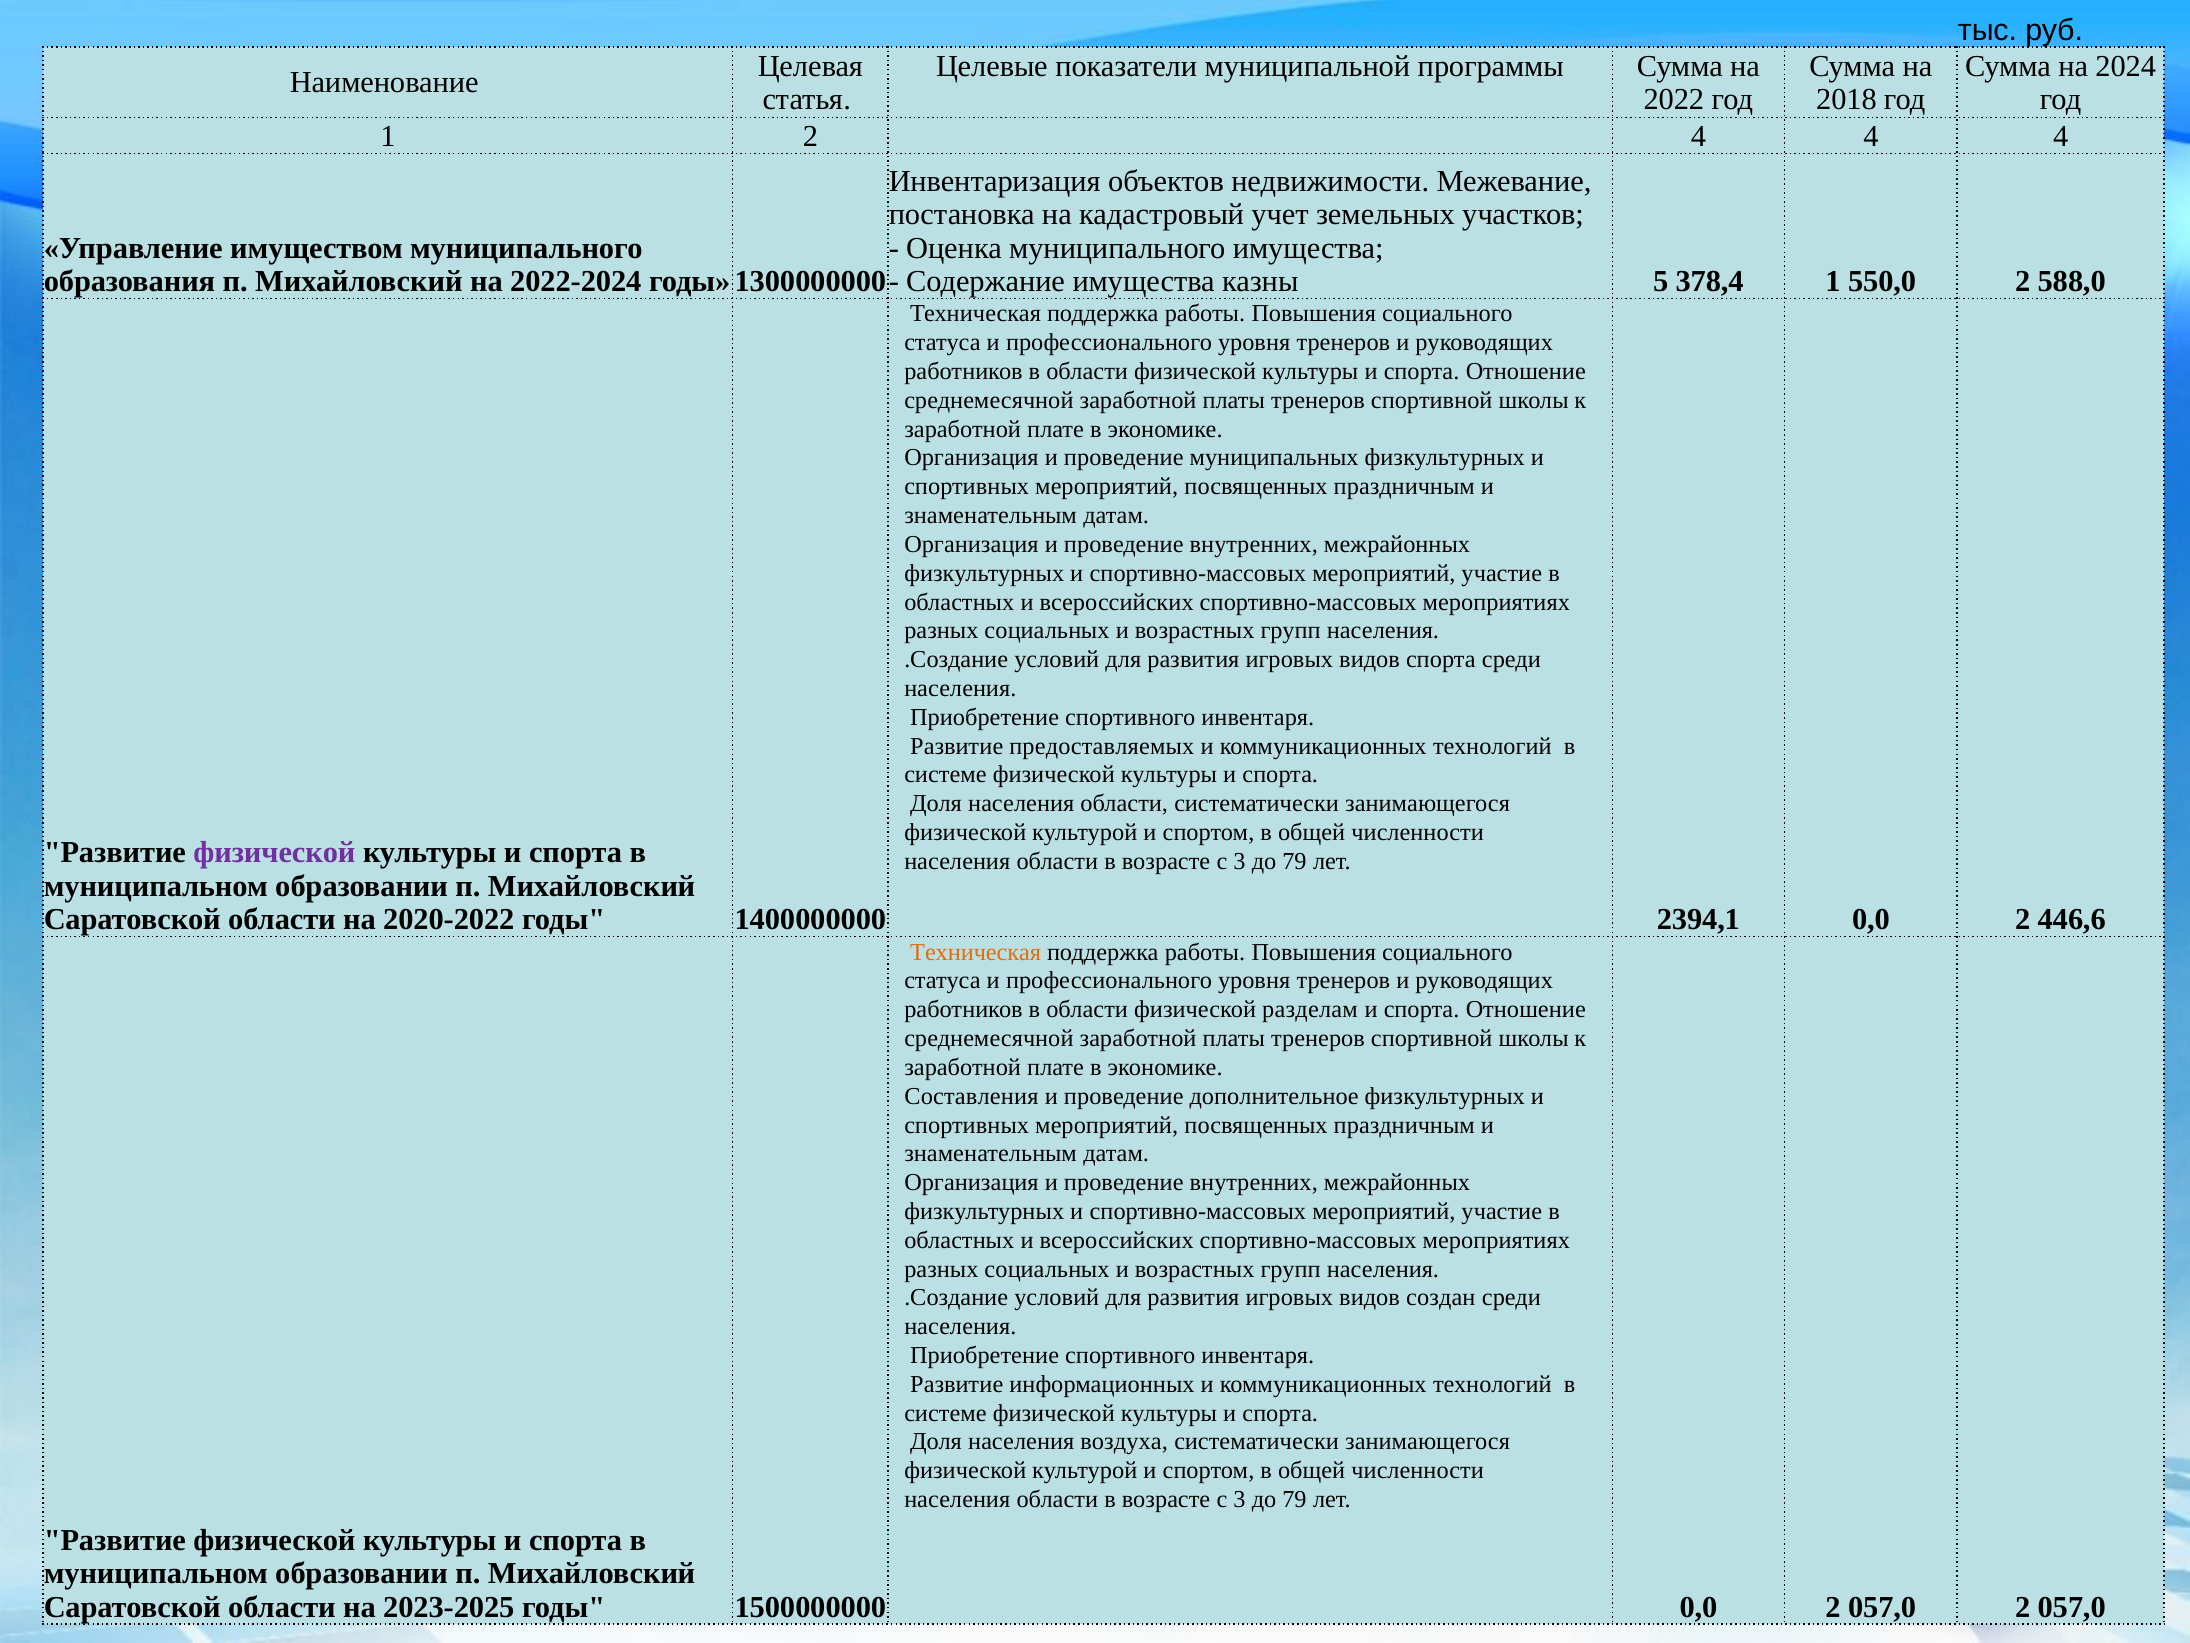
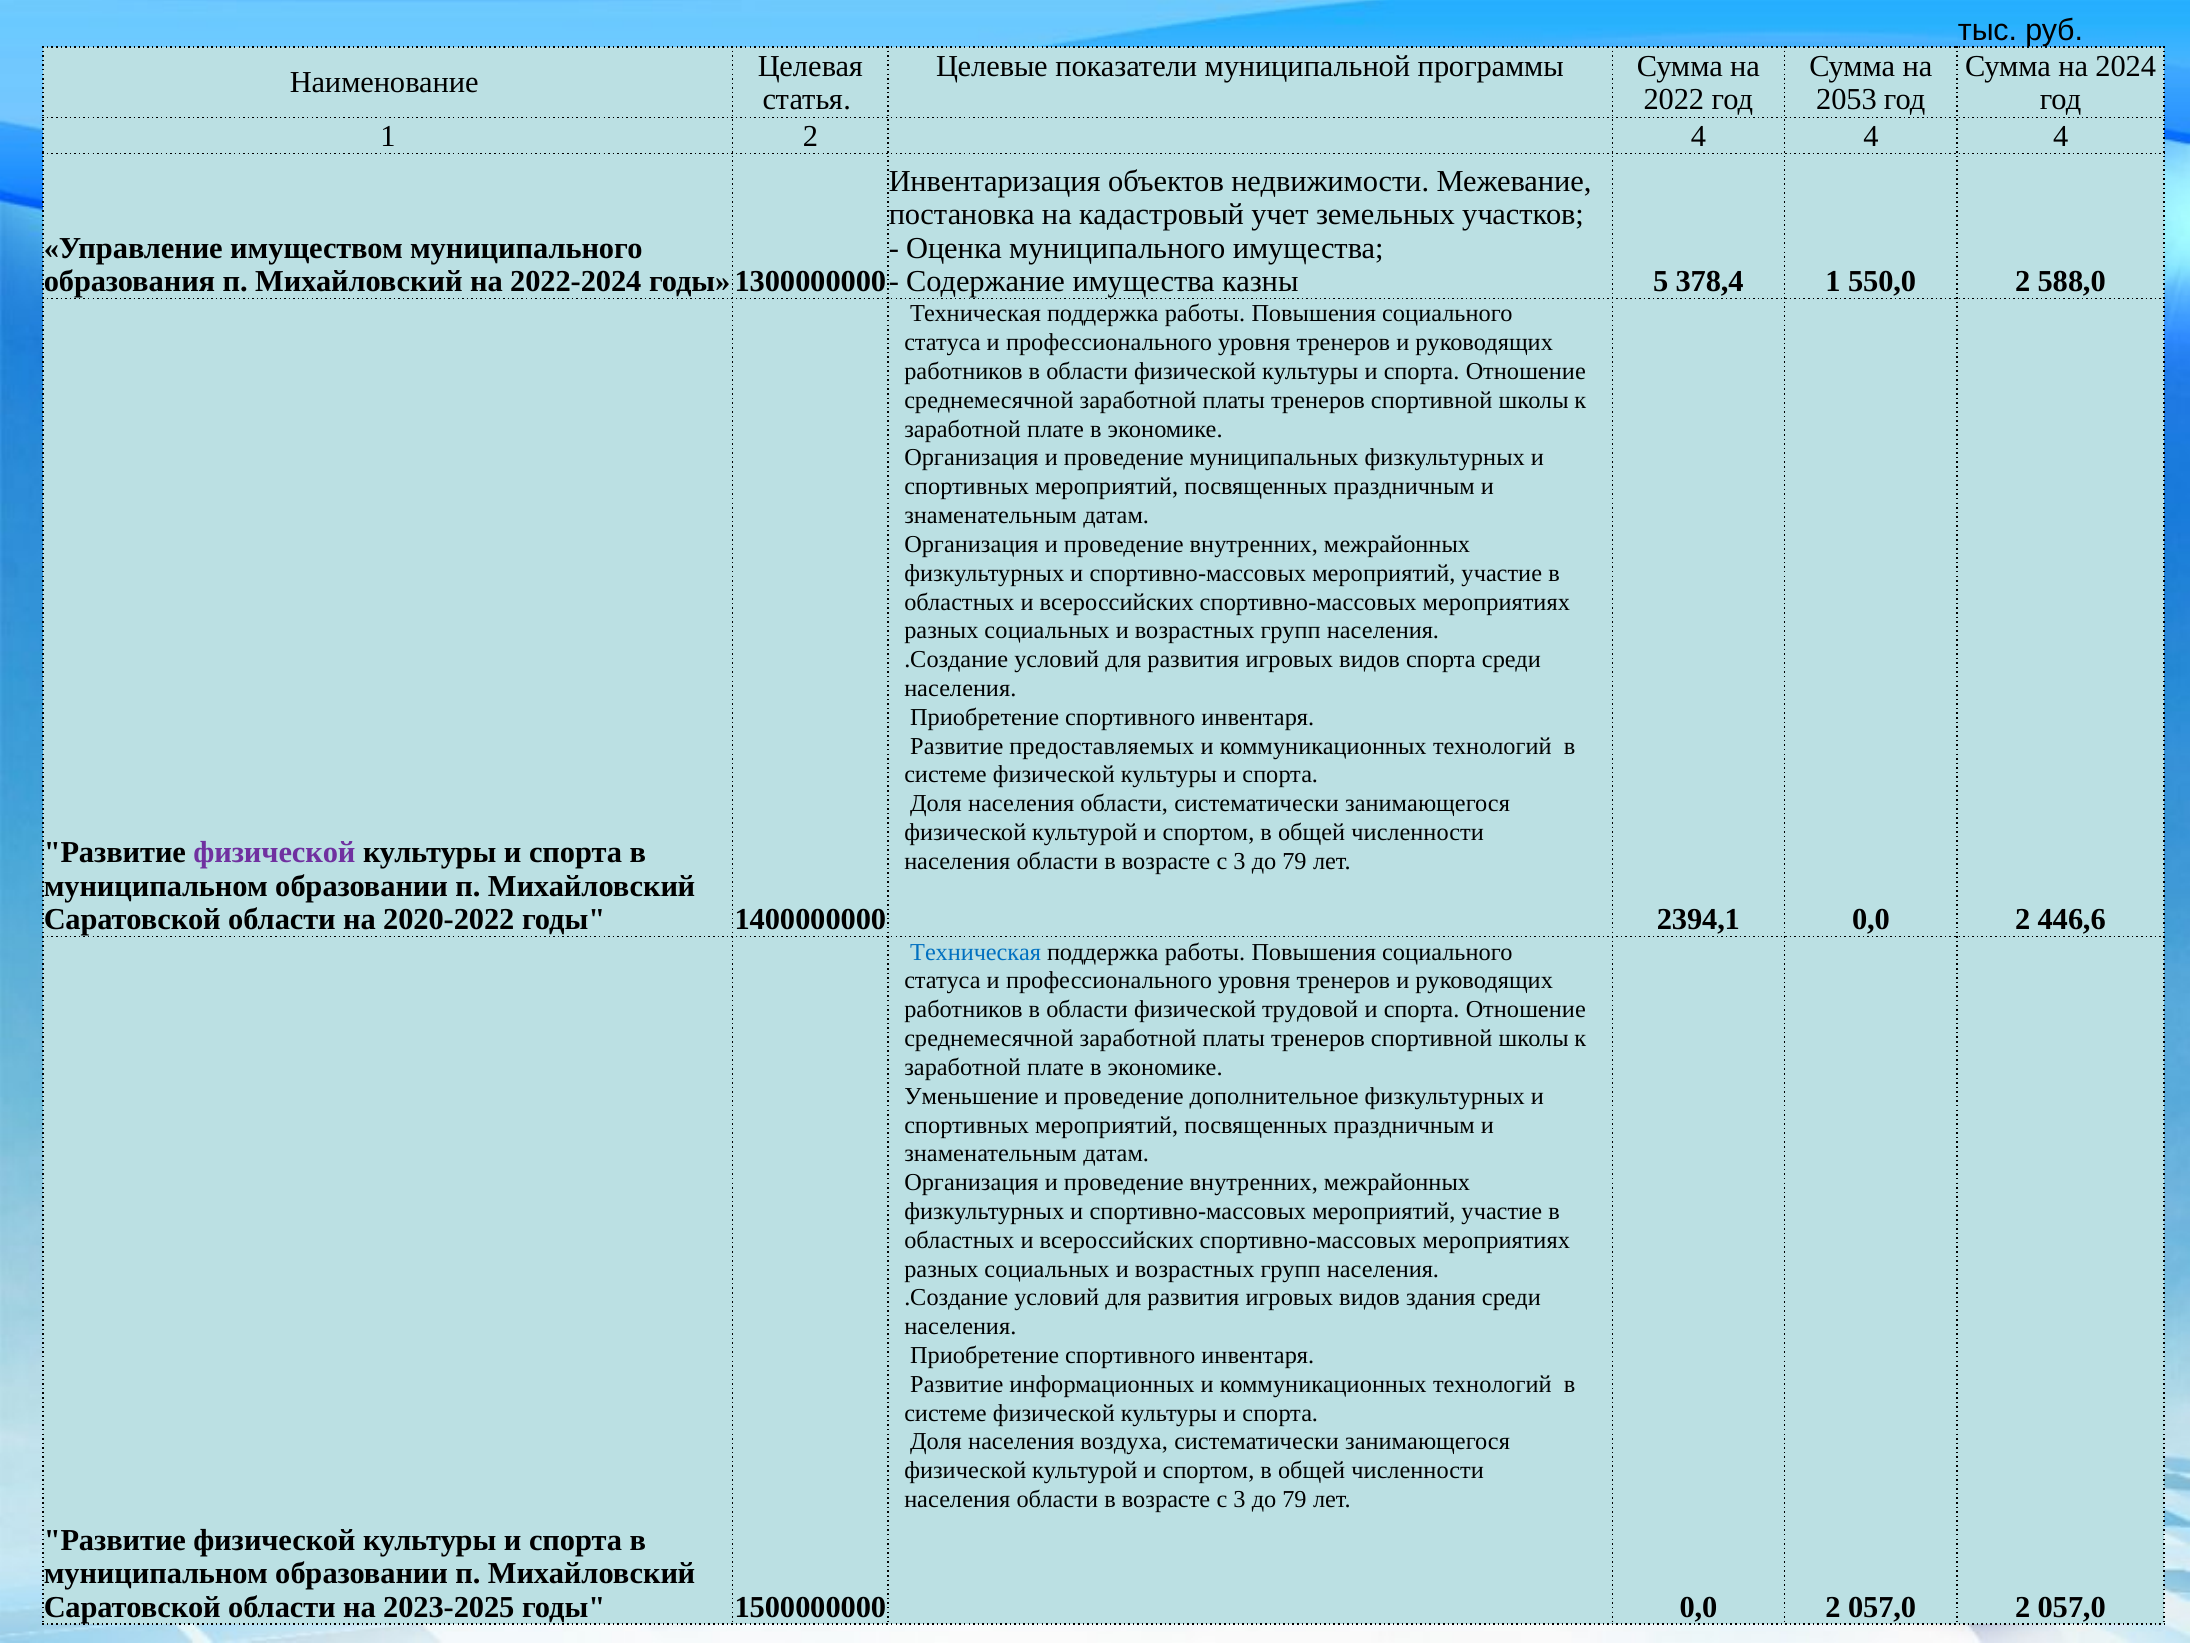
2018: 2018 -> 2053 (1846, 100)
Техническая colour: orange -> blue (976, 952)
разделам: разделам -> трудовой (1310, 1009)
Составления: Составления -> Уменьшение (971, 1096)
создан: создан -> здания (1441, 1297)
